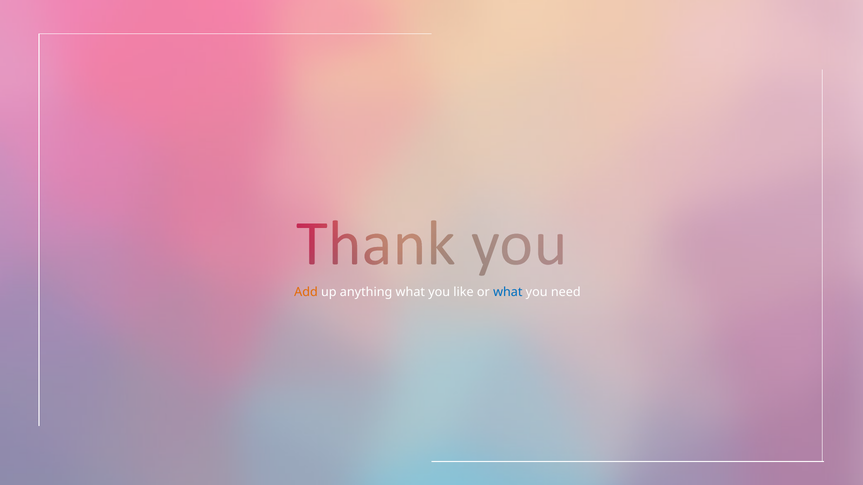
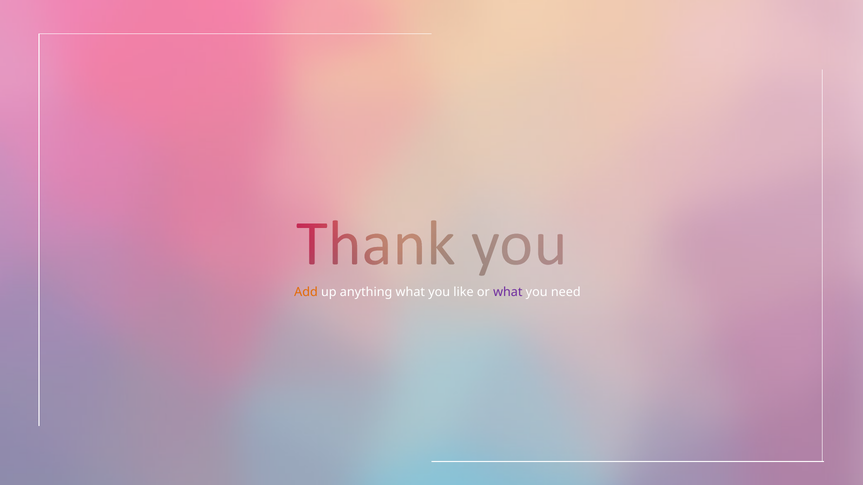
what colour: blue -> purple (508, 292)
